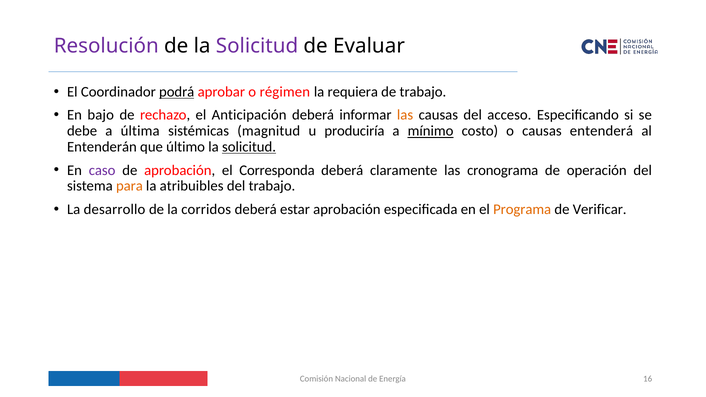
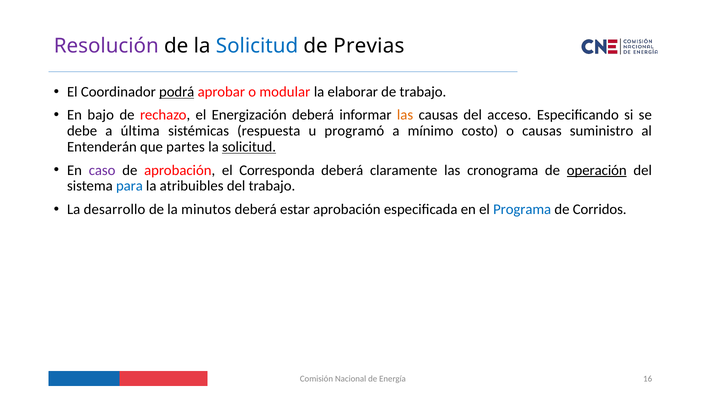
Solicitud colour: purple -> blue (257, 46)
Evaluar: Evaluar -> Previas (369, 46)
régimen: régimen -> modular (285, 92)
requiera: requiera -> elaborar (353, 92)
Anticipación: Anticipación -> Energización (249, 115)
magnitud: magnitud -> respuesta (269, 131)
produciría: produciría -> programó (354, 131)
mínimo underline: present -> none (431, 131)
entenderá: entenderá -> suministro (602, 131)
último: último -> partes (186, 147)
operación underline: none -> present (597, 170)
para colour: orange -> blue (129, 186)
corridos: corridos -> minutos (206, 209)
Programa colour: orange -> blue (522, 209)
Verificar: Verificar -> Corridos (600, 209)
